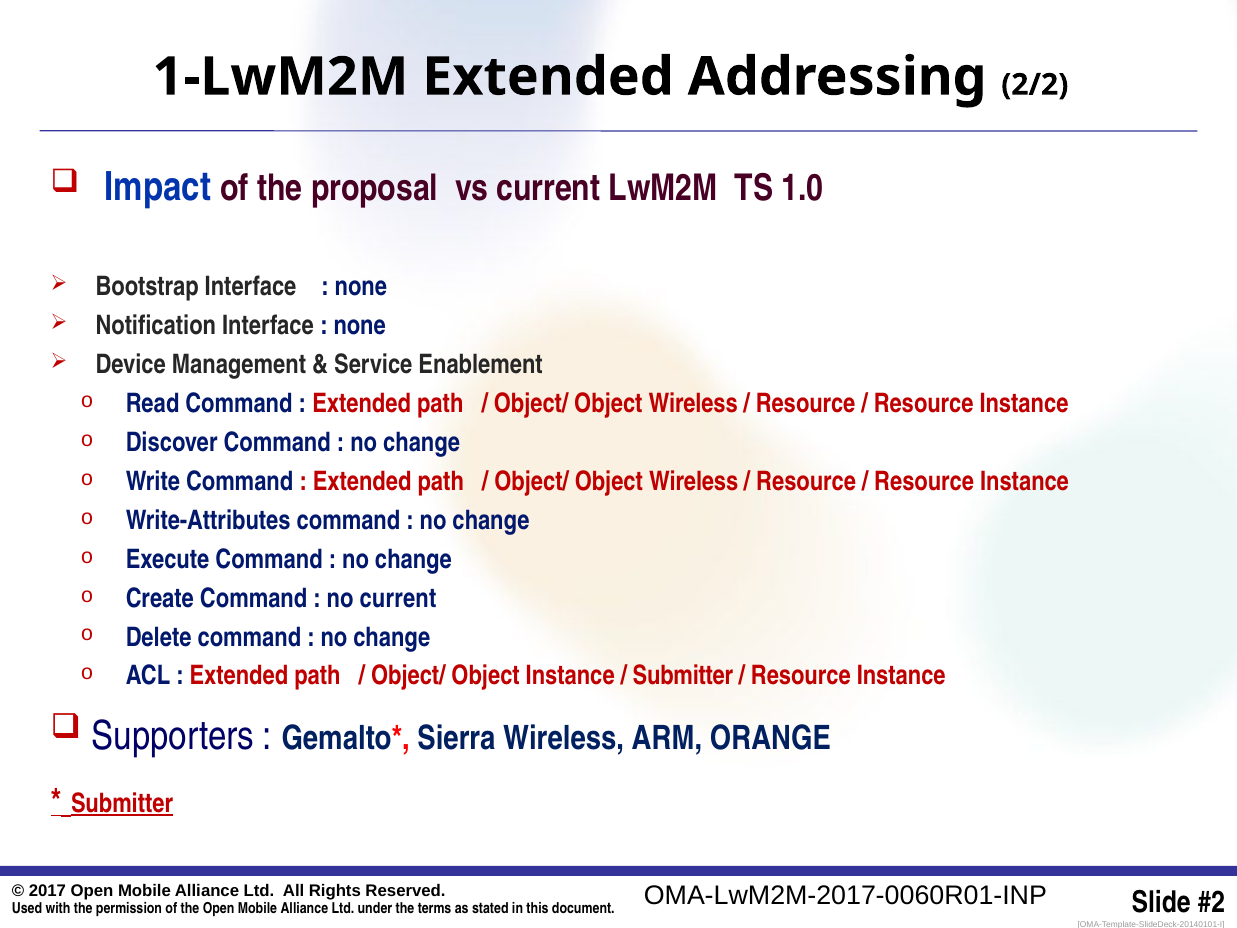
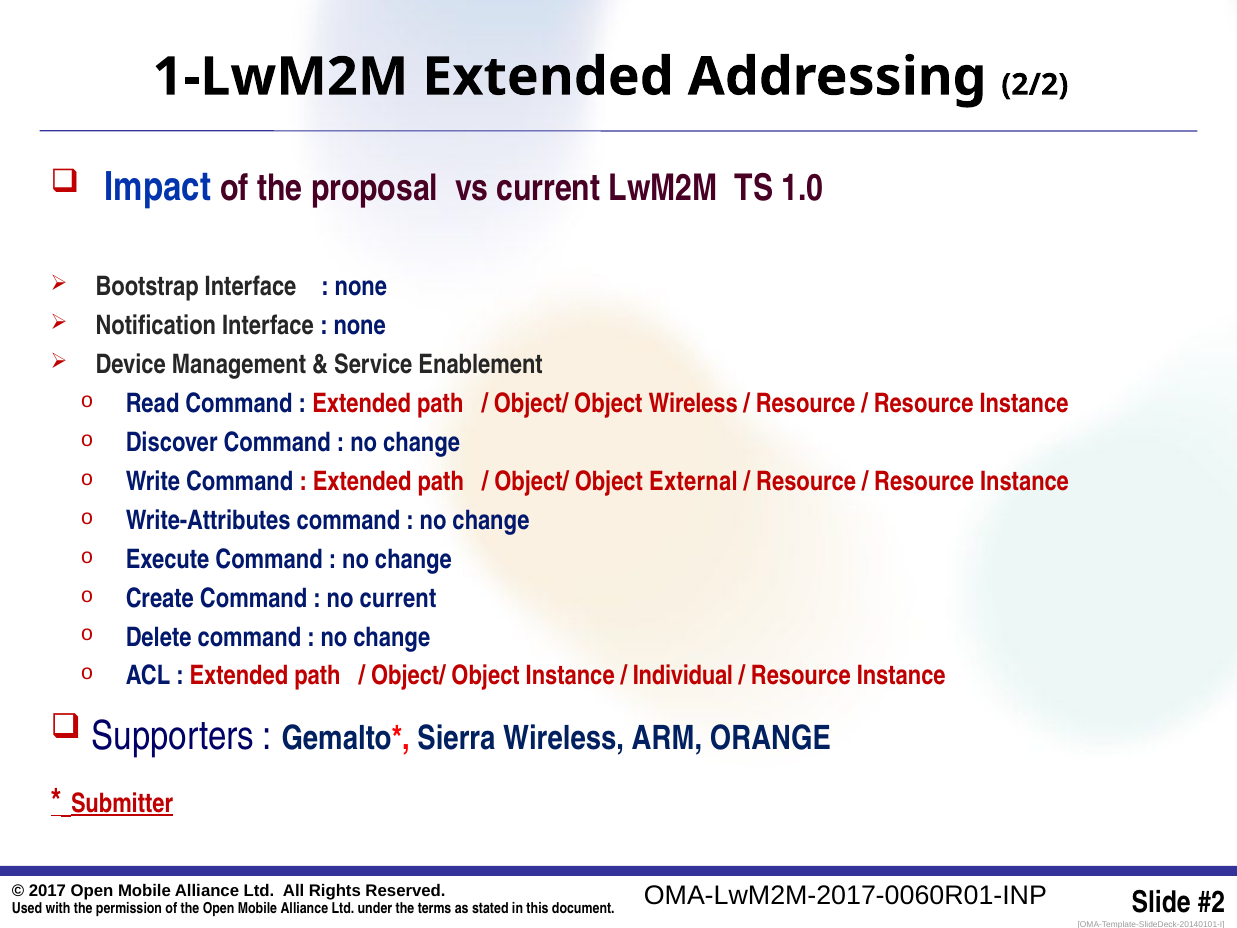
Wireless: Wireless -> External (693, 481)
Submitter: Submitter -> Individual (683, 676)
